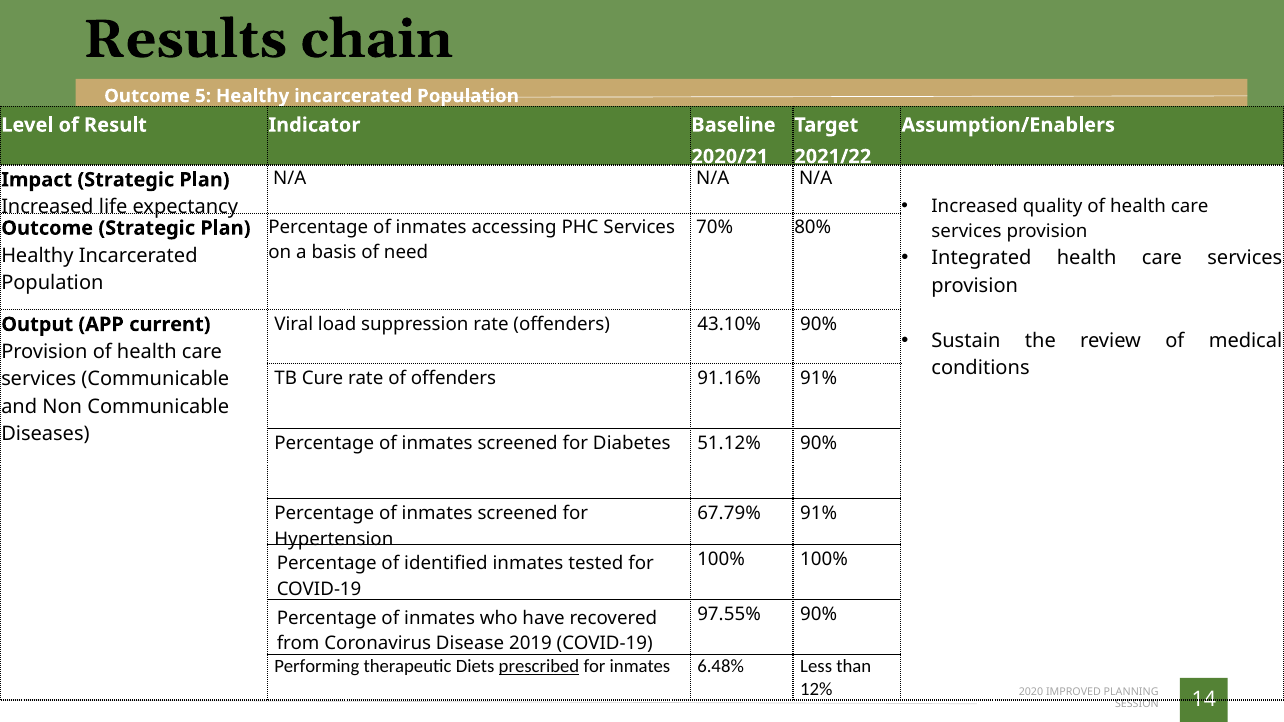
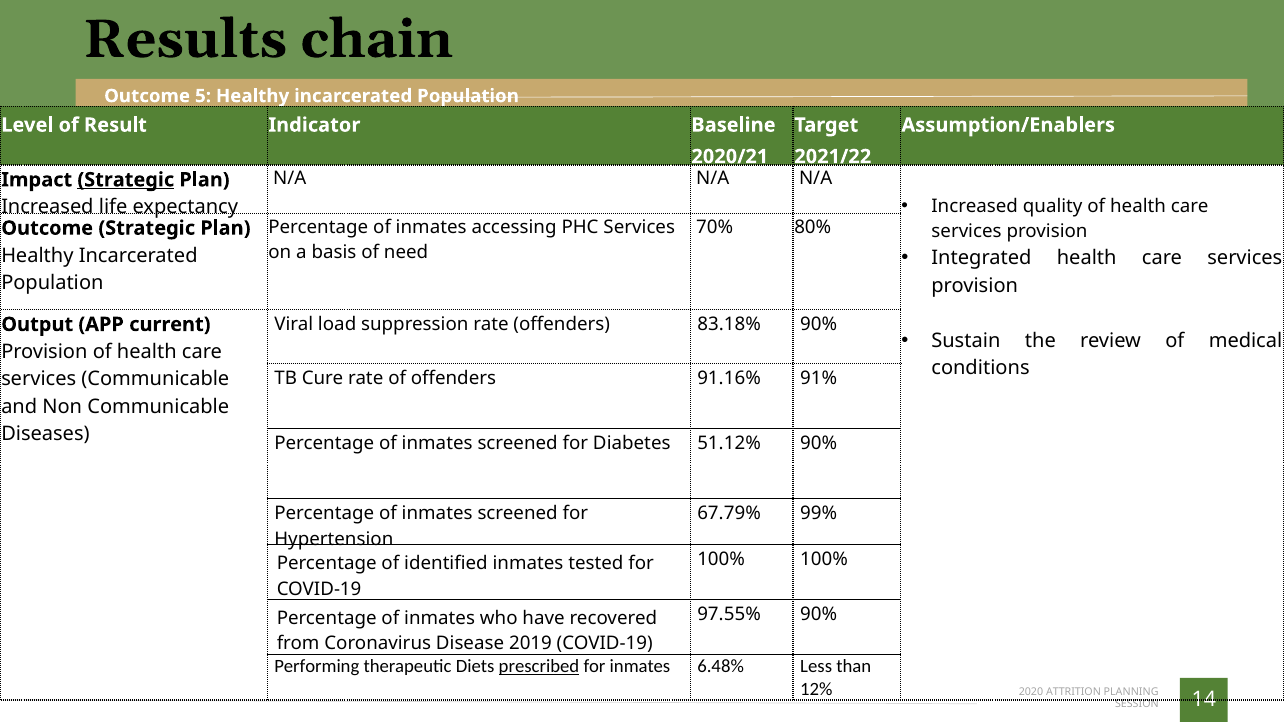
Strategic underline: none -> present (126, 180)
43.10%: 43.10% -> 83.18% (729, 324)
67.79% 91%: 91% -> 99% (819, 514)
IMPROVED: IMPROVED -> ATTRITION (1073, 692)
